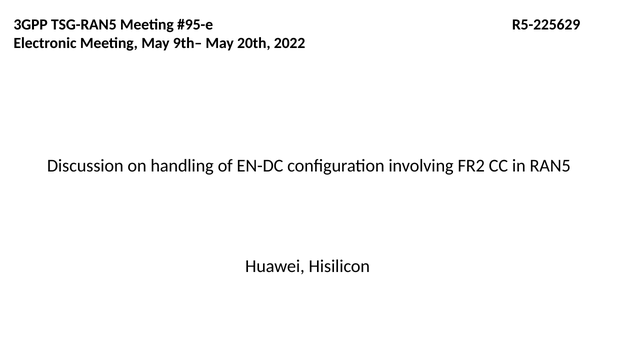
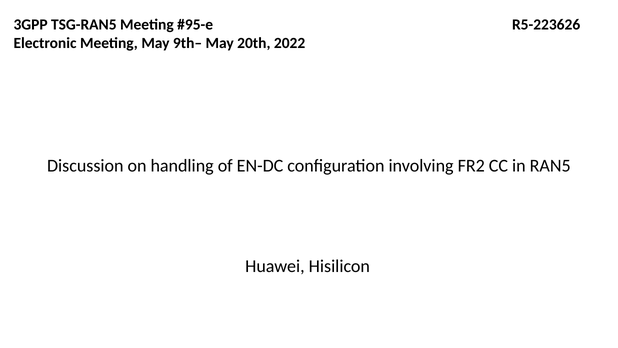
R5-225629: R5-225629 -> R5-223626 (546, 24)
